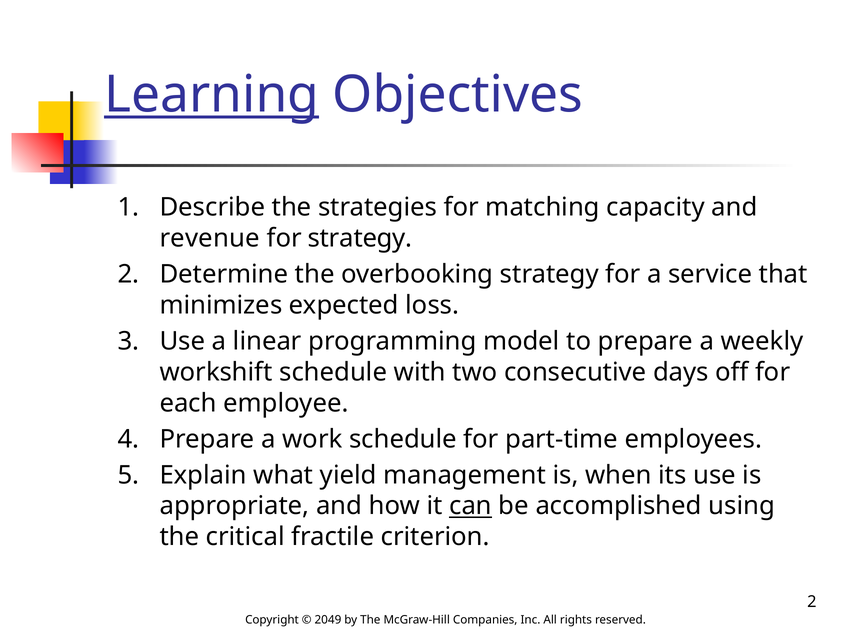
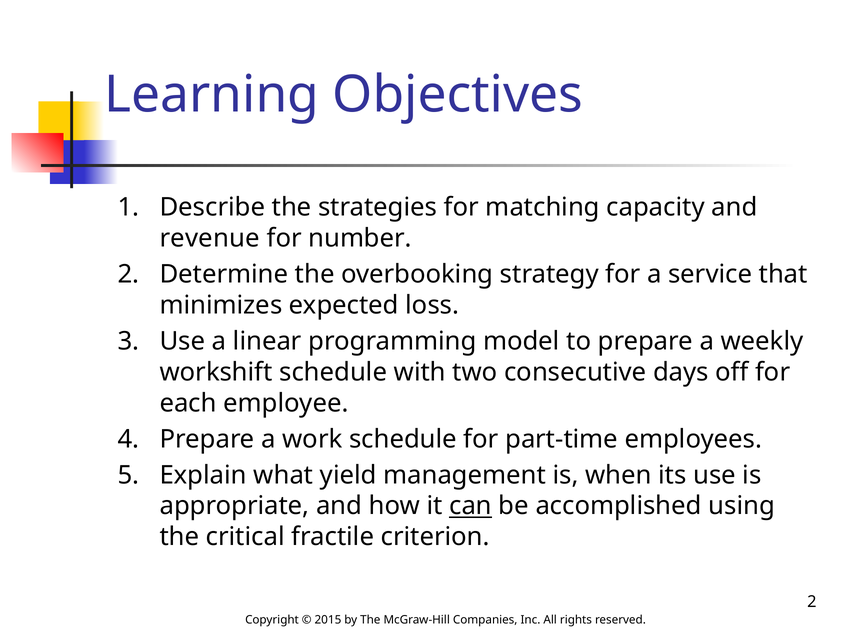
Learning underline: present -> none (212, 95)
for strategy: strategy -> number (360, 238)
2049: 2049 -> 2015 (328, 620)
